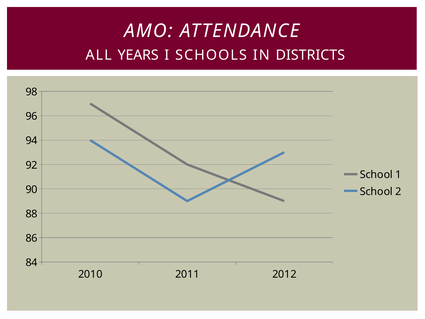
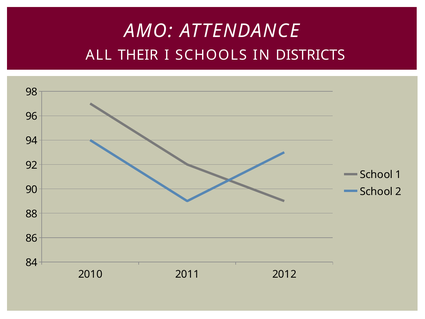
YEARS: YEARS -> THEIR (138, 55)
